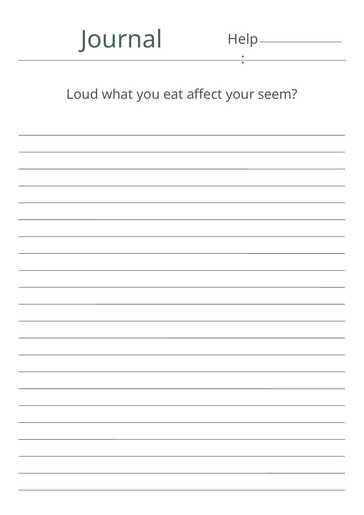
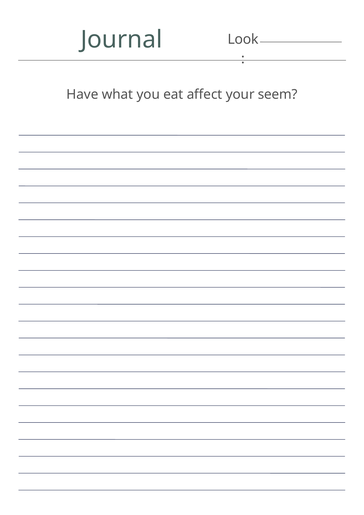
Help: Help -> Look (243, 39)
Loud: Loud -> Have (82, 94)
